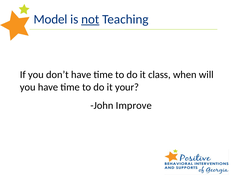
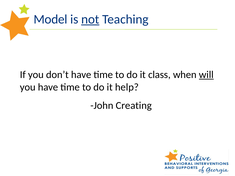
will underline: none -> present (206, 75)
your: your -> help (127, 87)
Improve: Improve -> Creating (134, 106)
